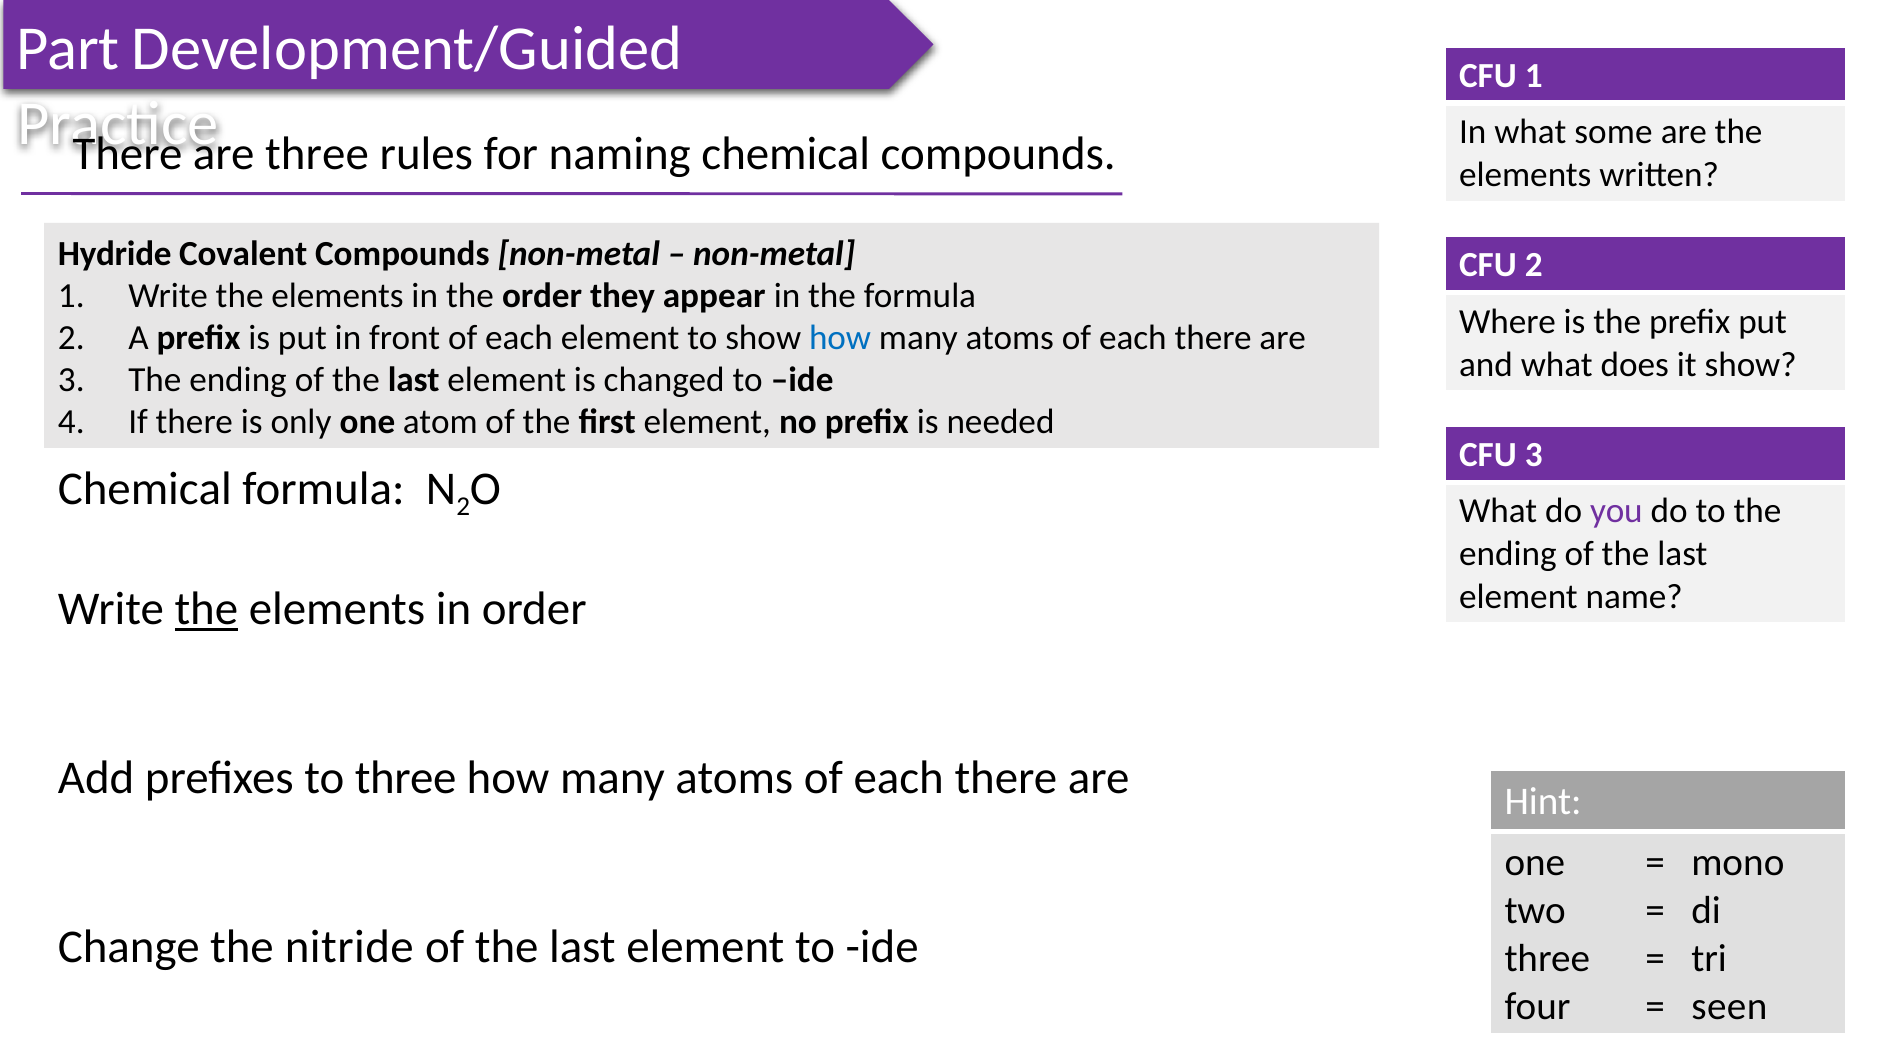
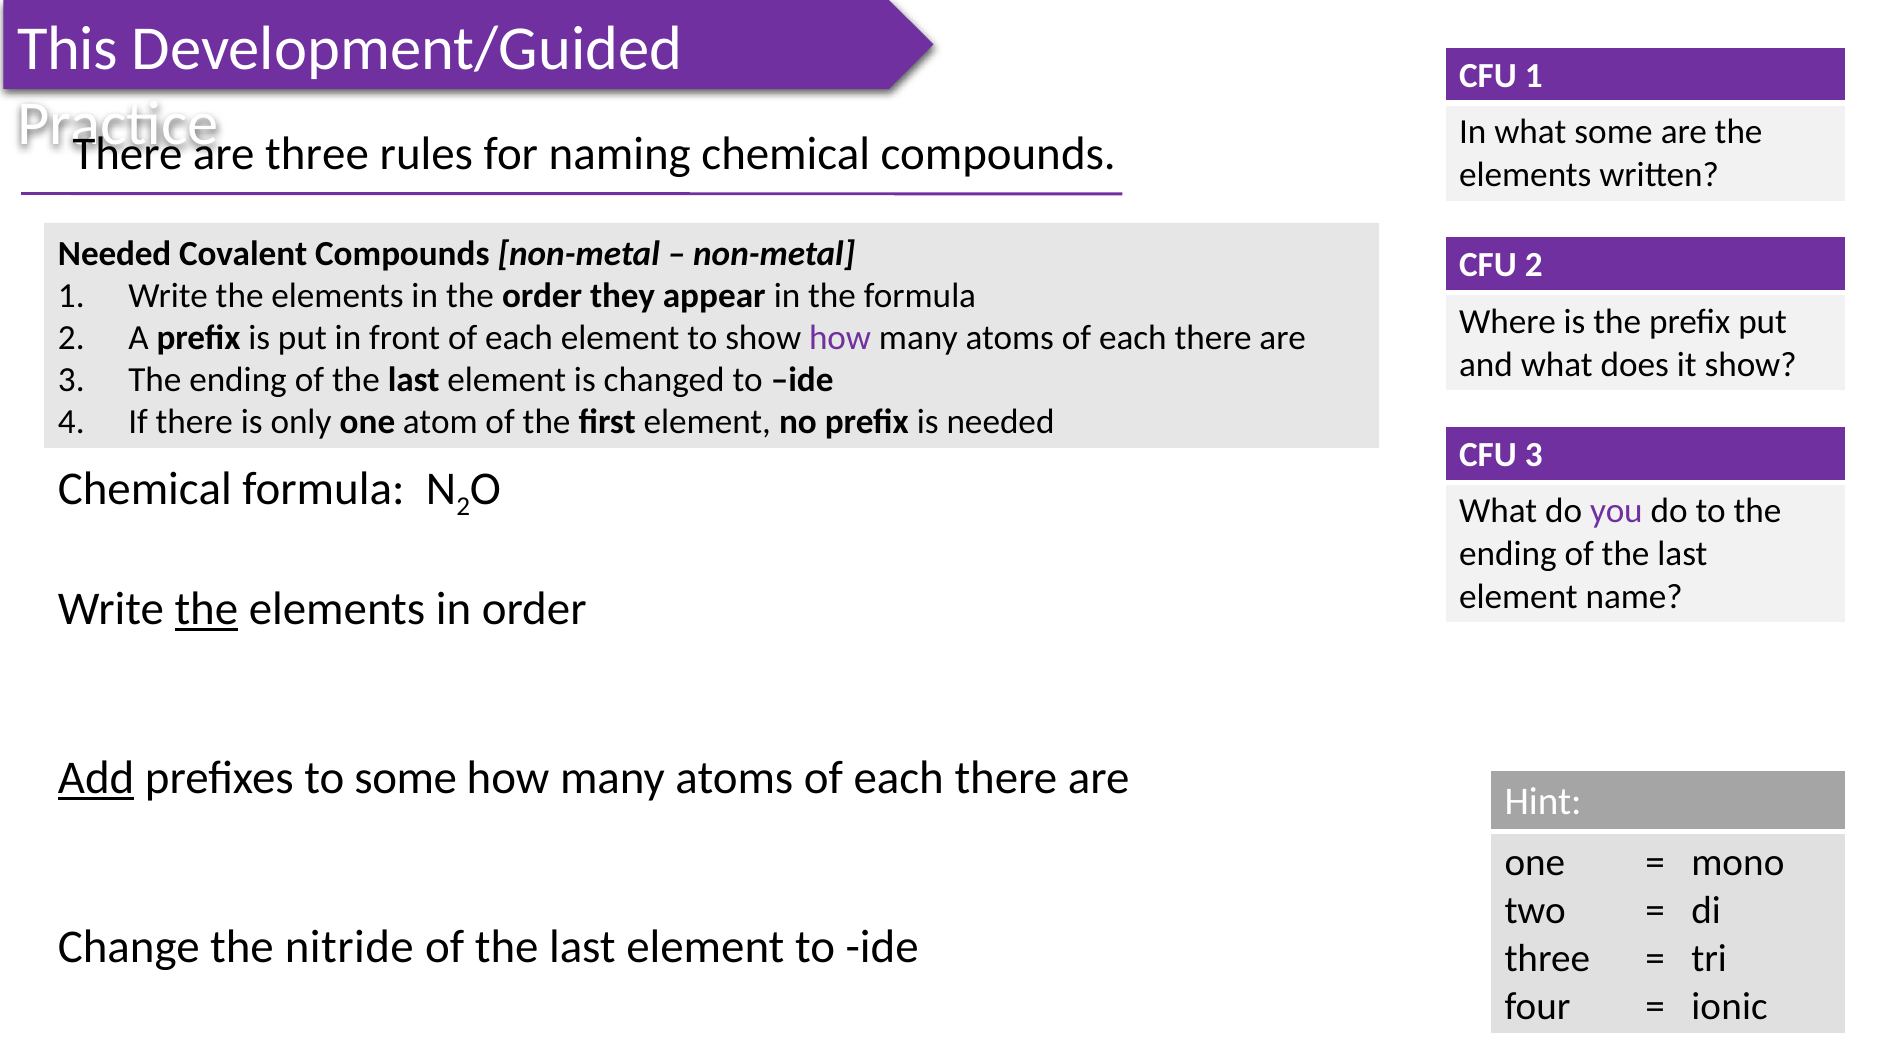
Part: Part -> This (68, 49)
Hydride: Hydride -> Needed (115, 253)
how colour: blue -> purple (840, 338)
Add underline: none -> present (96, 778)
to three: three -> some (406, 778)
seen: seen -> ionic (1729, 1007)
